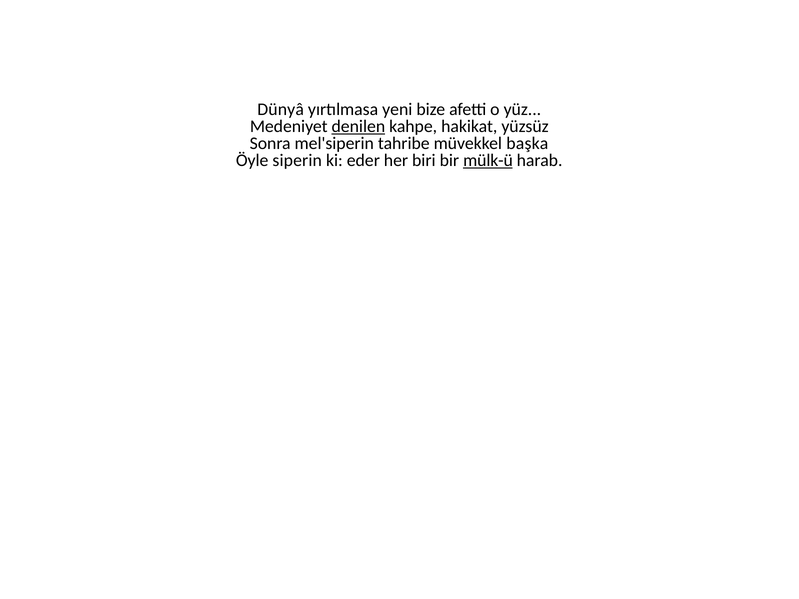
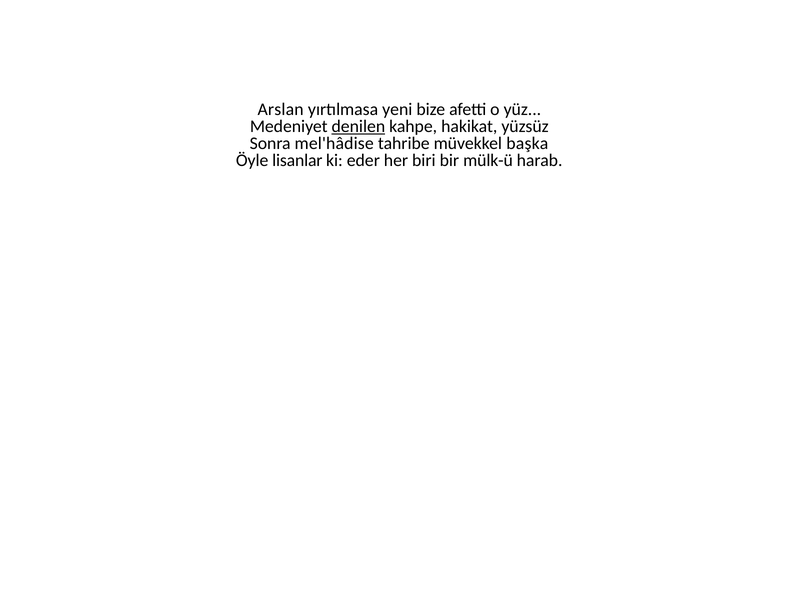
Dünyâ: Dünyâ -> Arslan (281, 109)
mel'siperin: mel'siperin -> mel'hâdise (334, 143)
siperin: siperin -> lisanlar (297, 160)
mülk-ü underline: present -> none (488, 160)
